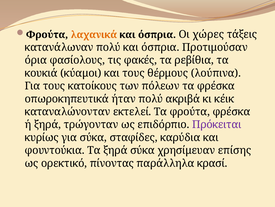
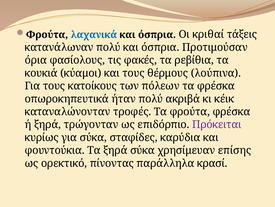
λαχανικά colour: orange -> blue (94, 35)
χώρες: χώρες -> κριθαί (208, 34)
εκτελεί: εκτελεί -> τροφές (132, 111)
